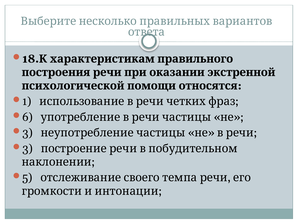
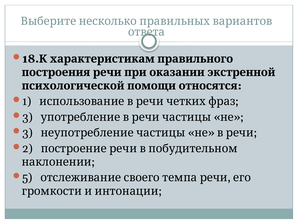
6: 6 -> 3 (27, 117)
3: 3 -> 2 (27, 148)
